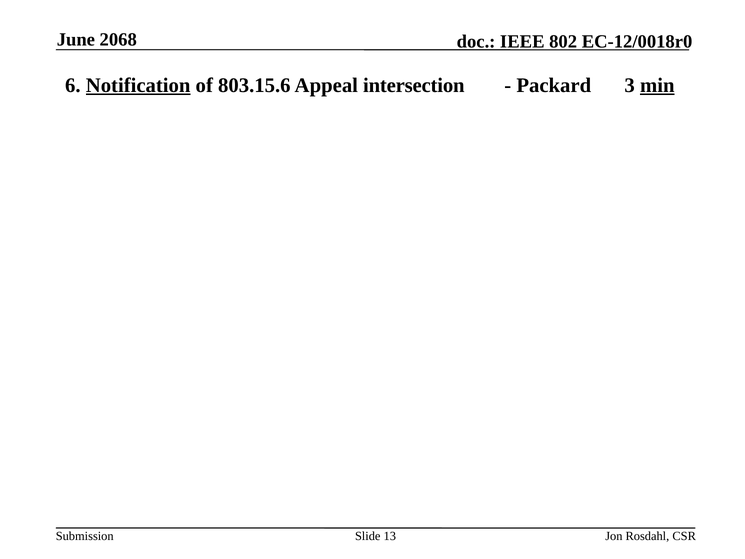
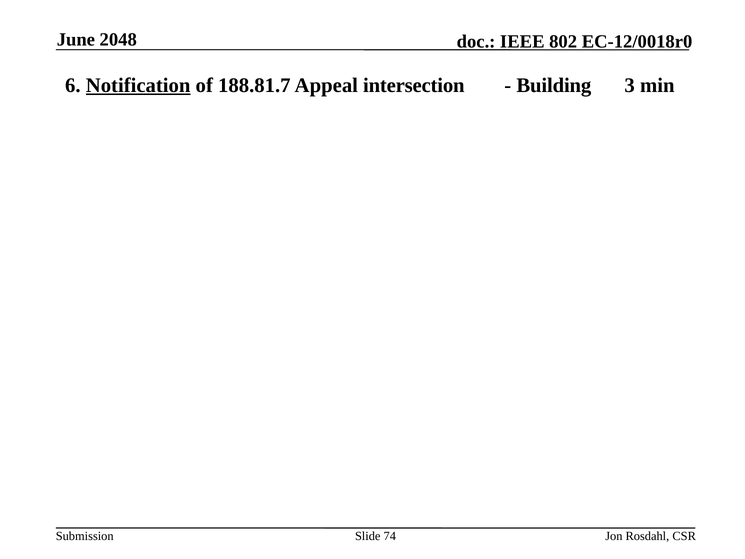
2068: 2068 -> 2048 (118, 39)
803.15.6: 803.15.6 -> 188.81.7 (254, 85)
Packard: Packard -> Building (554, 85)
min underline: present -> none (657, 85)
13: 13 -> 74 (390, 536)
